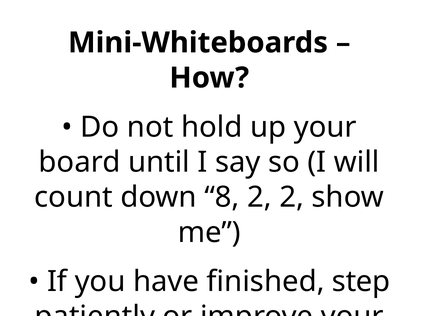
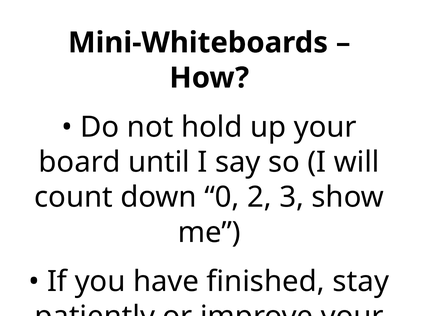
8: 8 -> 0 (222, 198)
2 2: 2 -> 3 (292, 198)
step: step -> stay (361, 282)
